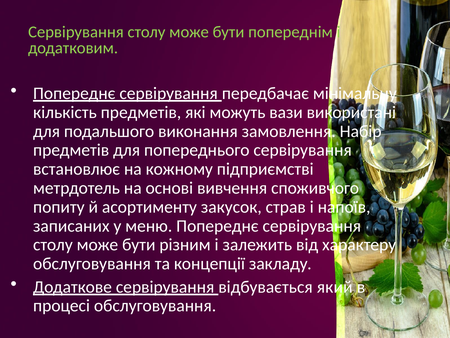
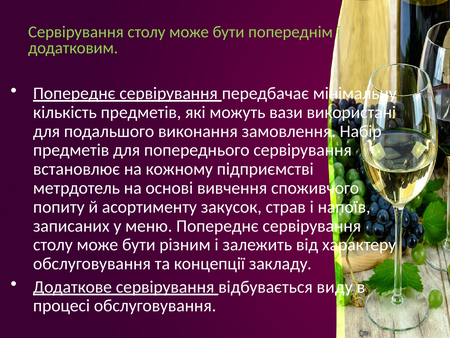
який: який -> виду (335, 286)
